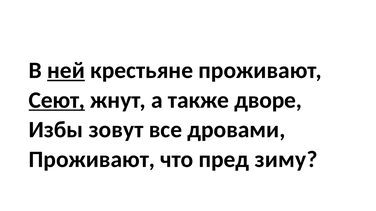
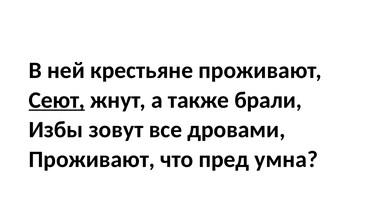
ней underline: present -> none (66, 71)
дворе: дворе -> брали (268, 100)
зиму: зиму -> умна (286, 160)
